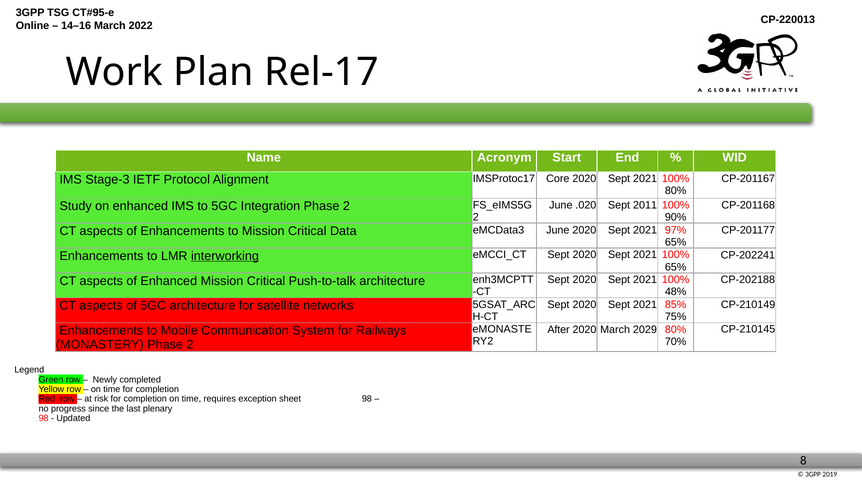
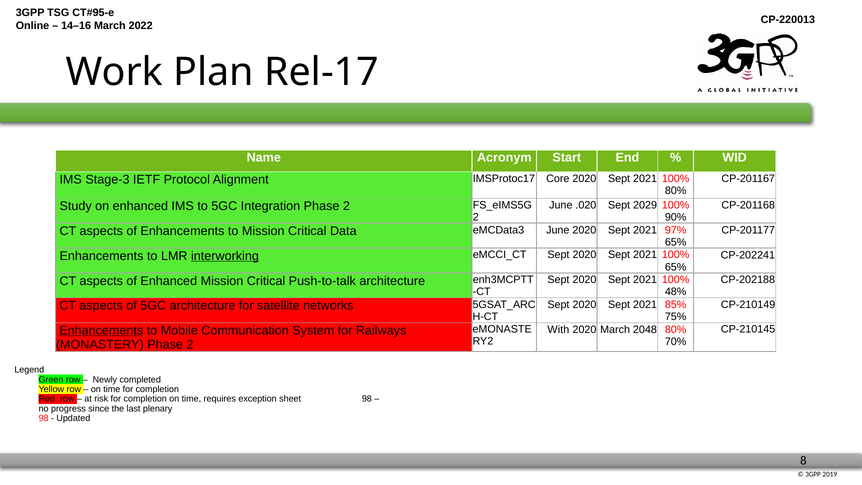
2011: 2011 -> 2029 (645, 205)
Enhancements underline: none -> present (101, 330)
After: After -> With (558, 329)
2029: 2029 -> 2048 (645, 329)
